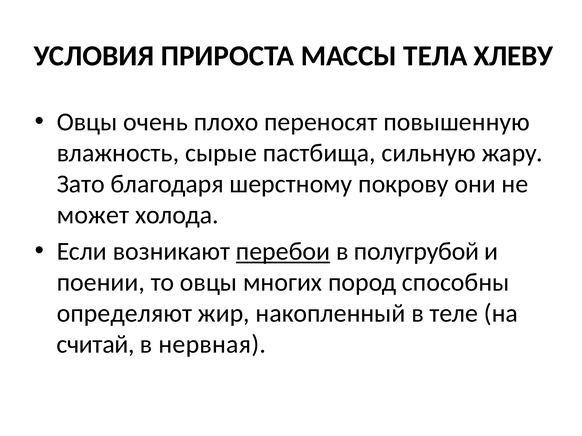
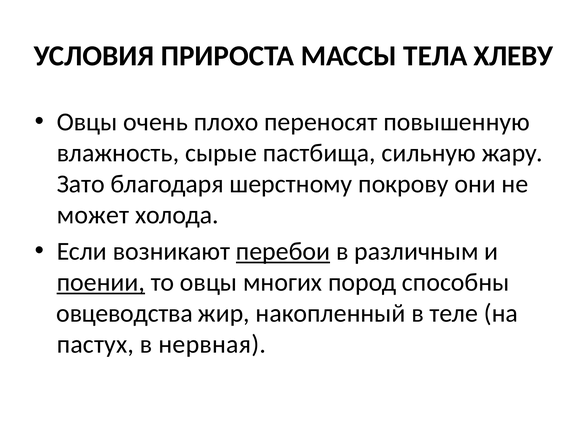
полугрубой: полугрубой -> различным (416, 252)
поении underline: none -> present (101, 283)
определяют: определяют -> овцеводства (125, 314)
считай: считай -> пастух (95, 345)
